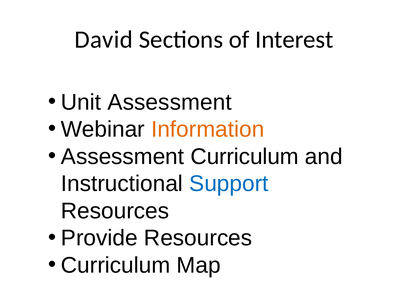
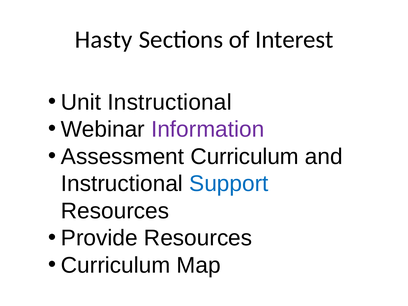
David: David -> Hasty (104, 39)
Unit Assessment: Assessment -> Instructional (170, 102)
Information colour: orange -> purple (208, 129)
